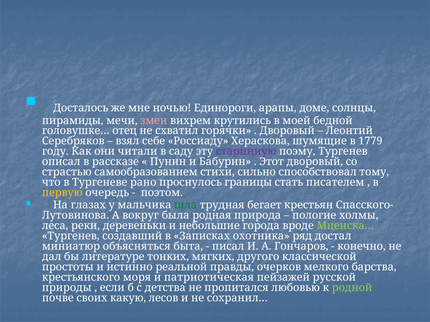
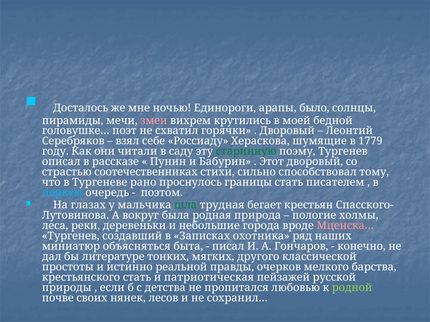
доме: доме -> было (314, 108)
отец: отец -> поэт (124, 131)
старинную colour: purple -> green (246, 152)
самообразованием: самообразованием -> соотечественниках (146, 172)
первую colour: yellow -> light blue (62, 193)
Мценска… colour: light green -> pink (345, 226)
достал: достал -> наших (333, 236)
крестьянского моря: моря -> стать (137, 278)
какую: какую -> нянек (128, 298)
